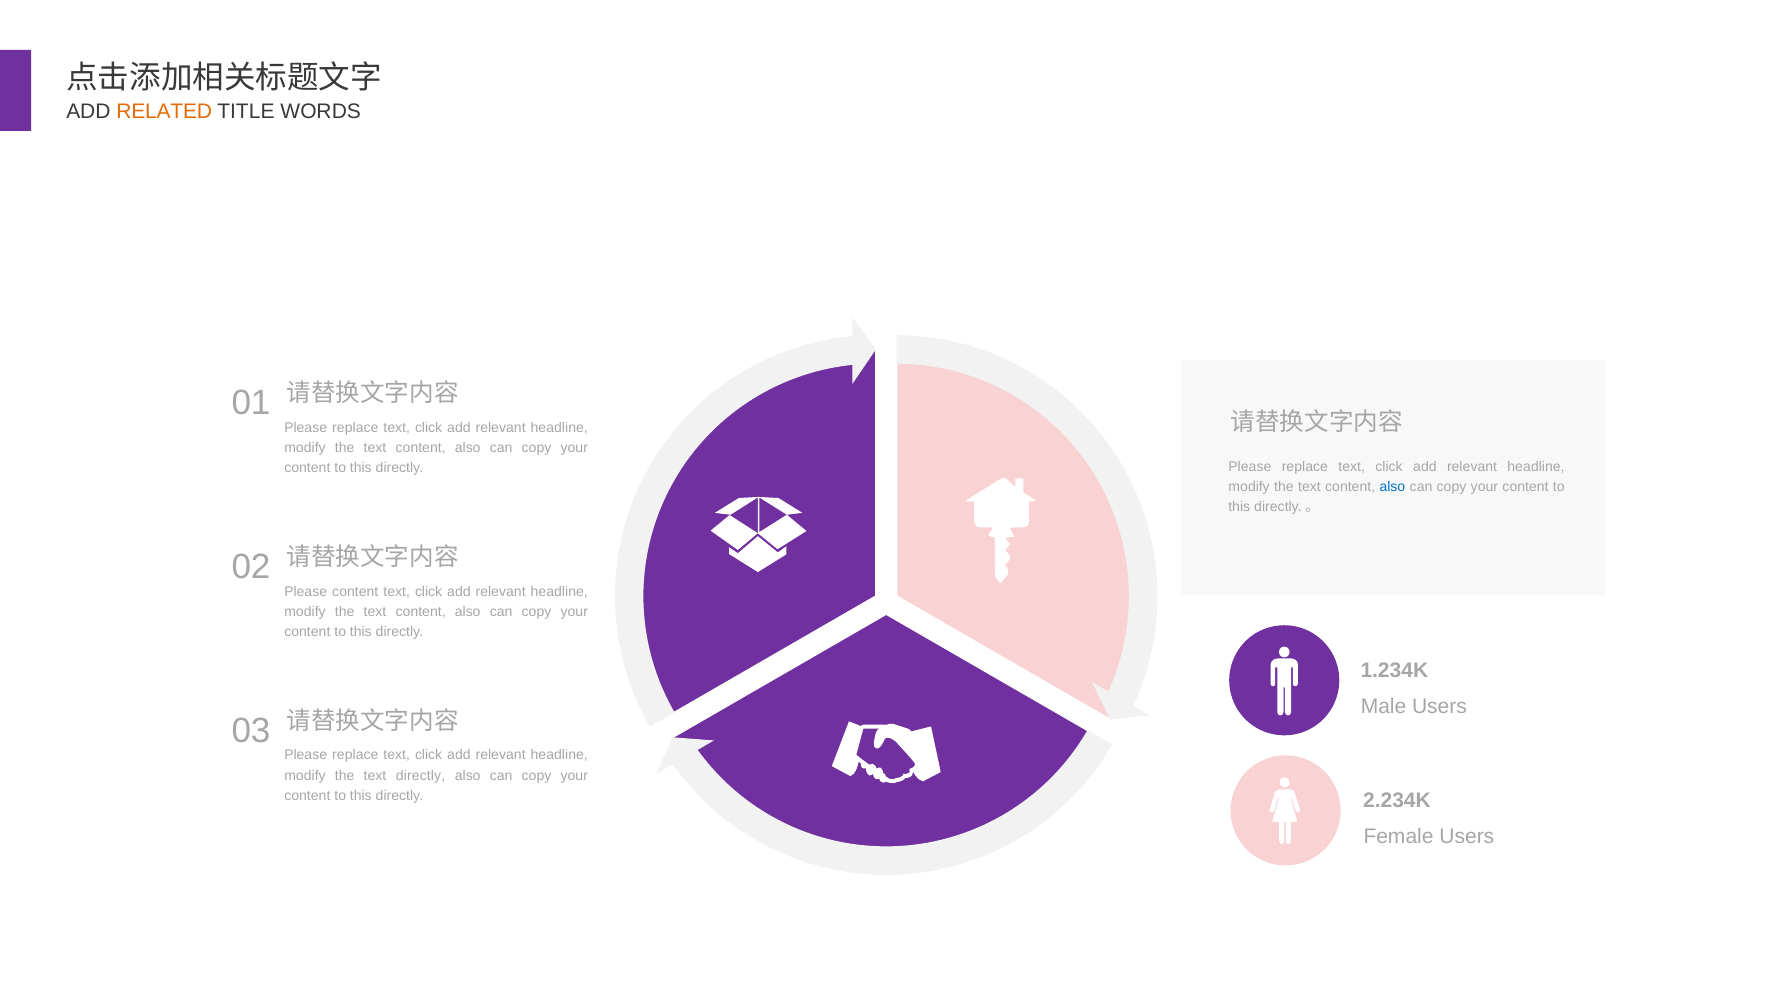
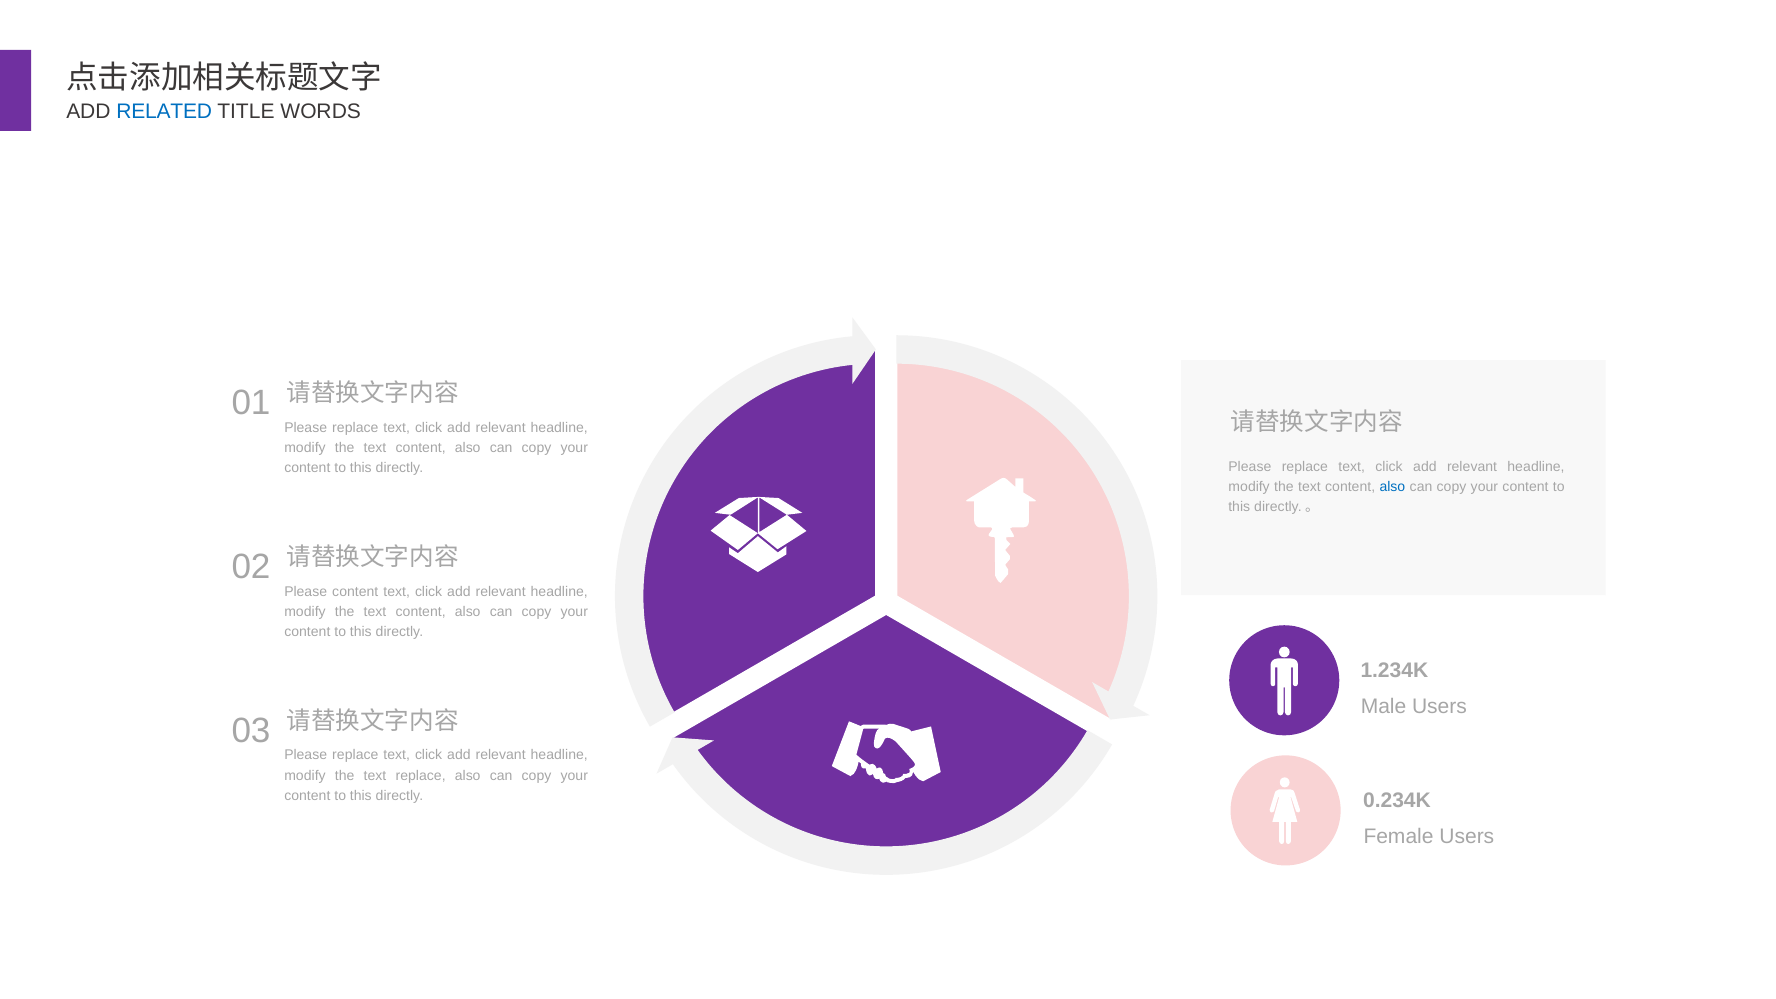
RELATED colour: orange -> blue (164, 111)
text directly: directly -> replace (421, 775)
2.234K: 2.234K -> 0.234K (1397, 801)
